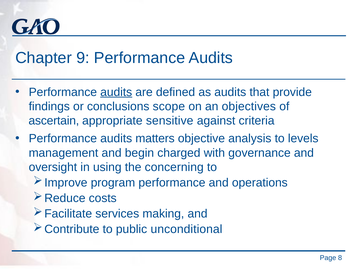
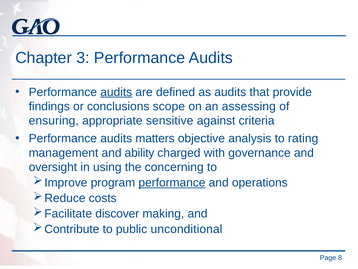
9: 9 -> 3 (83, 58)
objectives: objectives -> assessing (249, 106)
ascertain: ascertain -> ensuring (54, 121)
levels: levels -> rating (303, 138)
begin: begin -> ability (140, 153)
performance underline: none -> present (172, 182)
services: services -> discover (117, 213)
